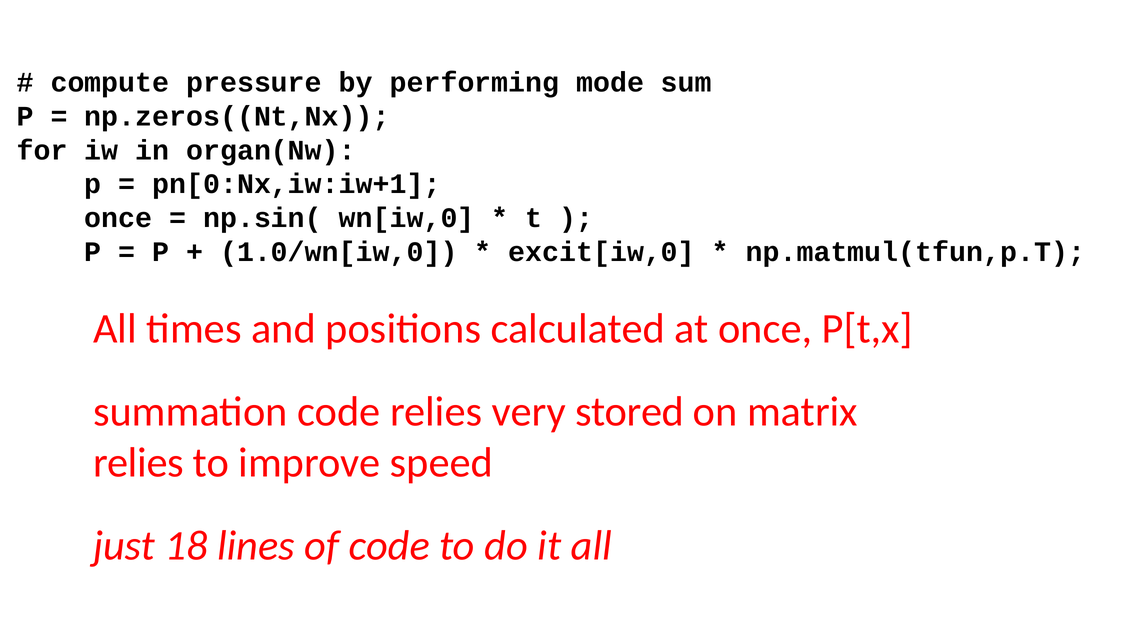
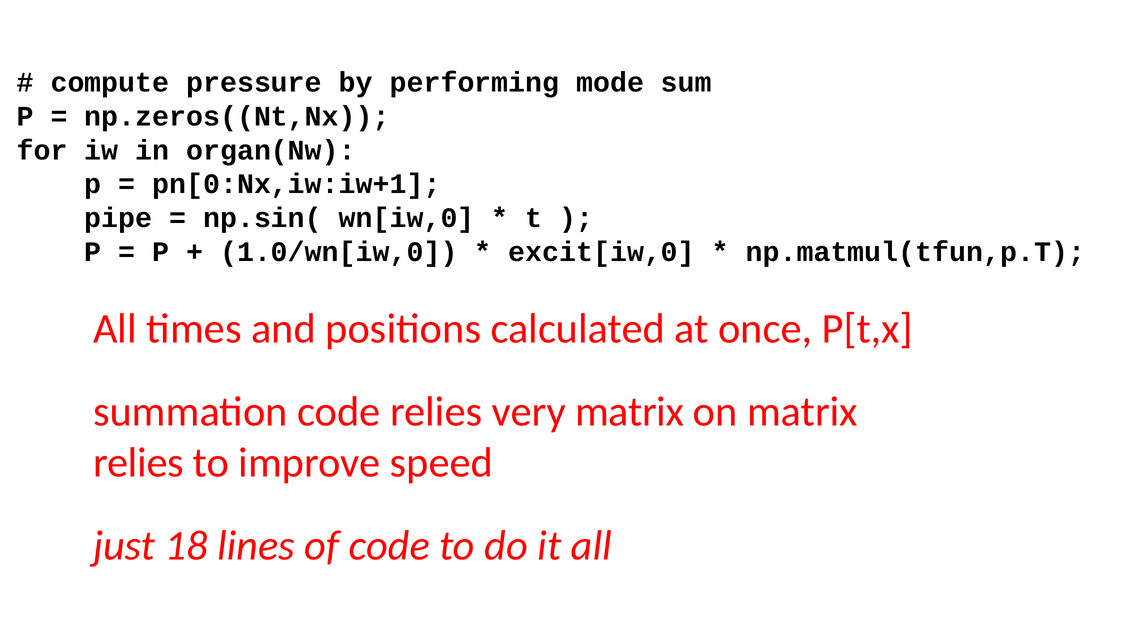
once: once -> pipe (118, 218)
very stored: stored -> matrix (630, 412)
